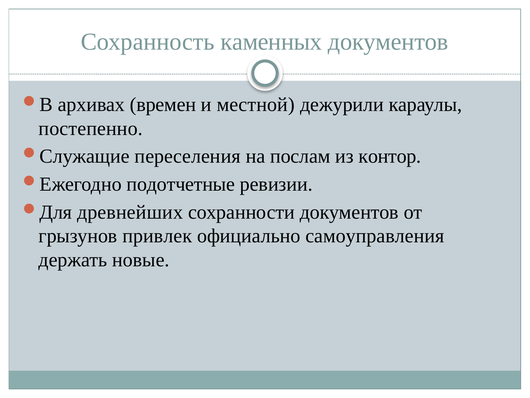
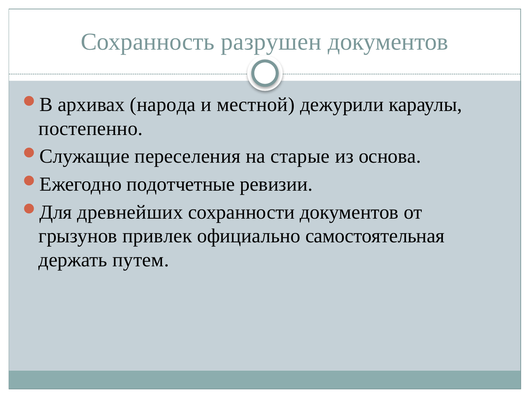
каменных: каменных -> разрушен (271, 42)
времен: времен -> народа (163, 104)
послам: послам -> старые (300, 156)
контор: контор -> основа (390, 156)
самоуправления: самоуправления -> самостоятельная (375, 236)
новые: новые -> путем (141, 260)
